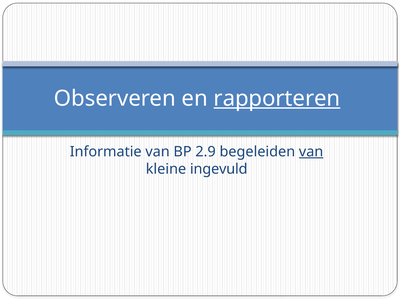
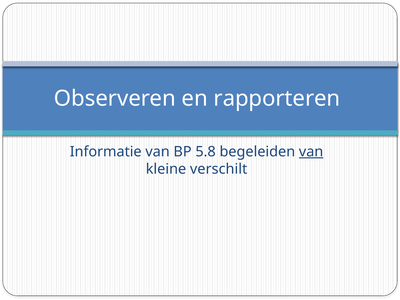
rapporteren underline: present -> none (277, 99)
2.9: 2.9 -> 5.8 (206, 152)
ingevuld: ingevuld -> verschilt (219, 169)
